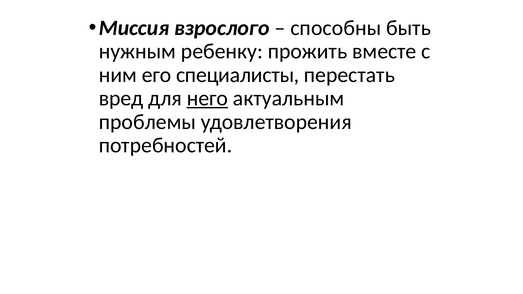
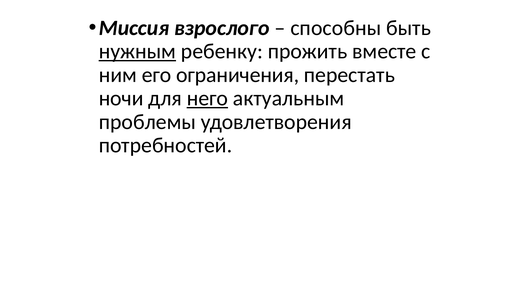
нужным underline: none -> present (137, 51)
специалисты: специалисты -> ограничения (238, 75)
вред: вред -> ночи (121, 98)
